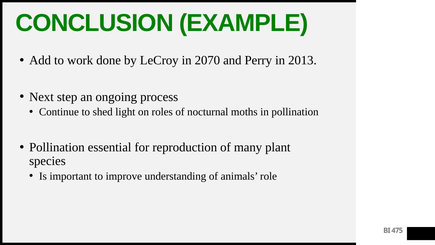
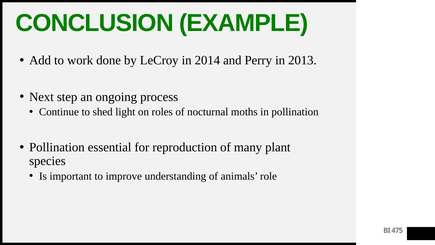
2070: 2070 -> 2014 (207, 60)
